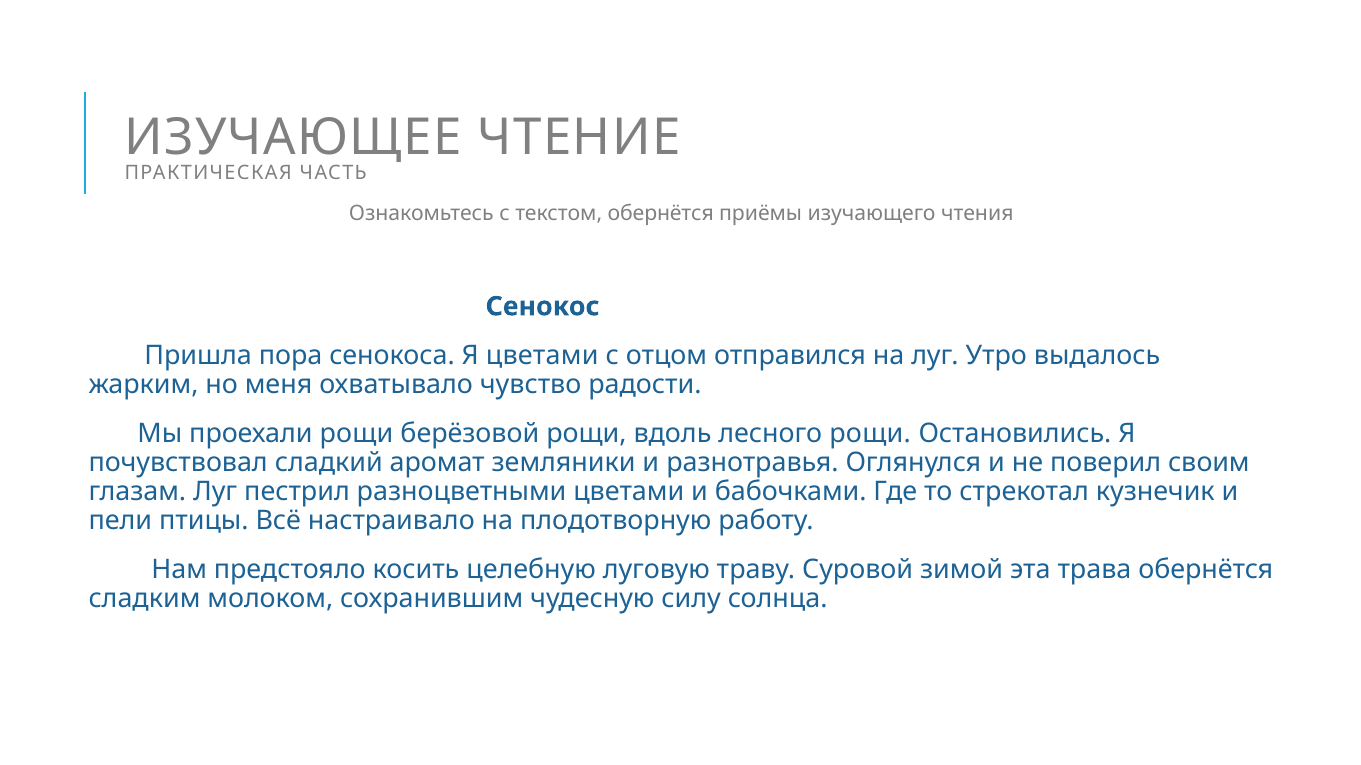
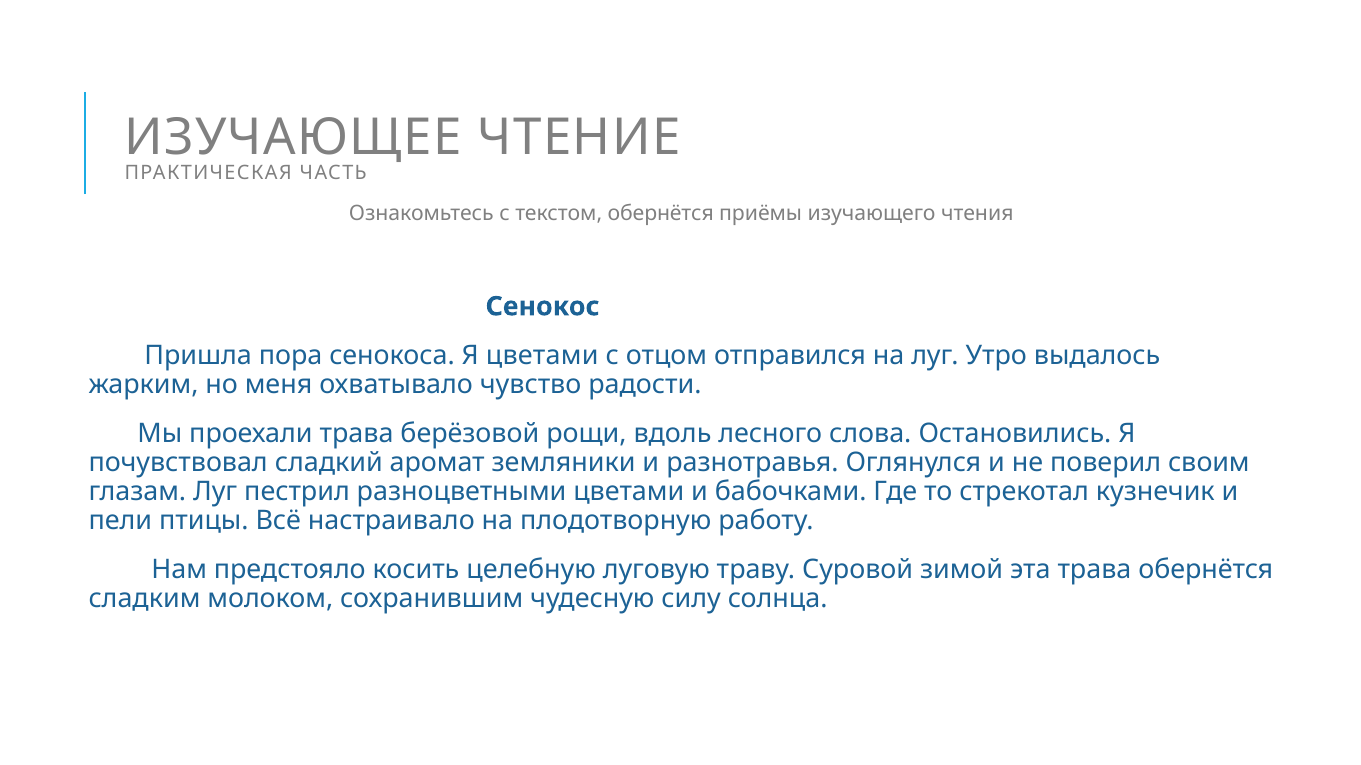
проехали рощи: рощи -> трава (357, 434)
лесного рощи: рощи -> слова (870, 434)
